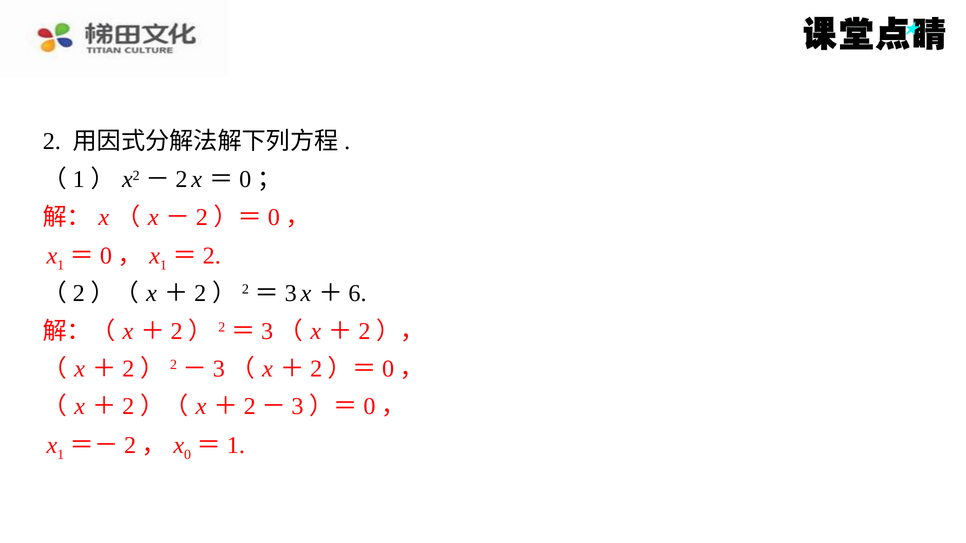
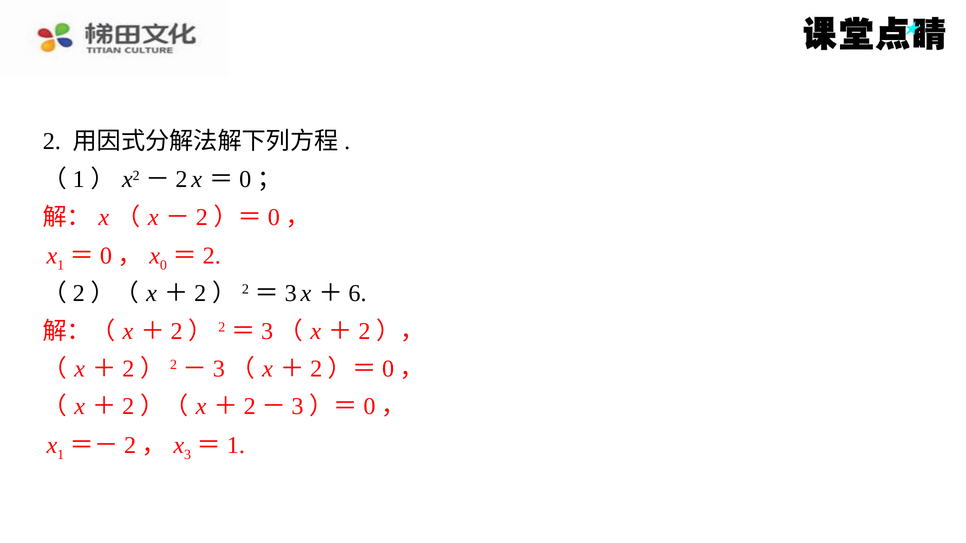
1: 1 -> 0 (163, 266)
0: 0 -> 3 (188, 455)
